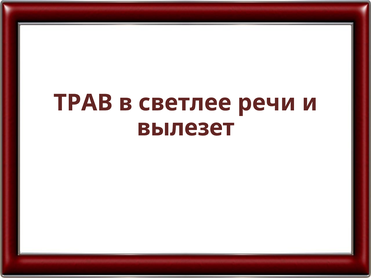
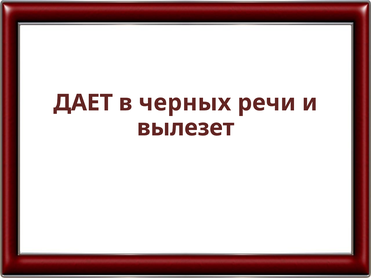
ТРАВ: ТРАВ -> ДАЕТ (83, 103)
светлее: светлее -> черных (185, 103)
